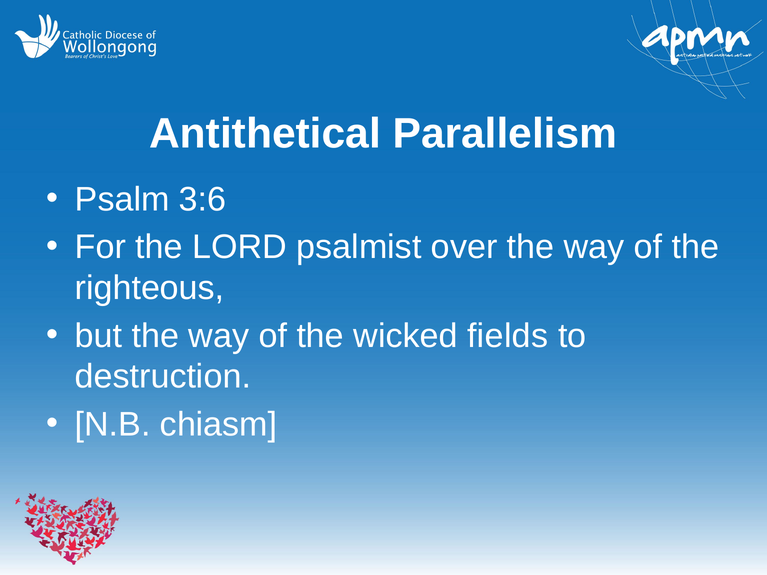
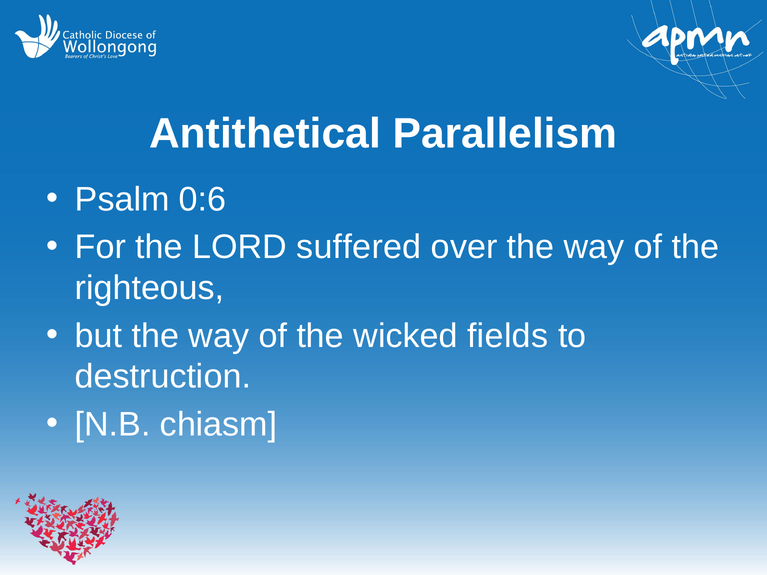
3:6: 3:6 -> 0:6 (203, 200)
psalmist: psalmist -> suffered (359, 247)
